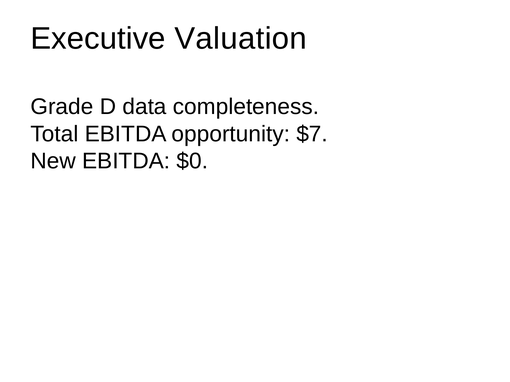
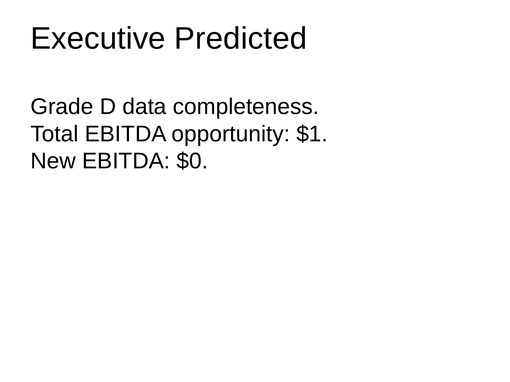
Valuation: Valuation -> Predicted (241, 39)
$7: $7 -> $1 (312, 134)
